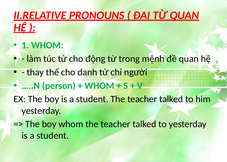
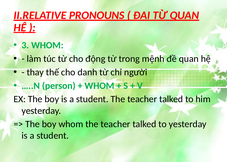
1: 1 -> 3 (25, 45)
